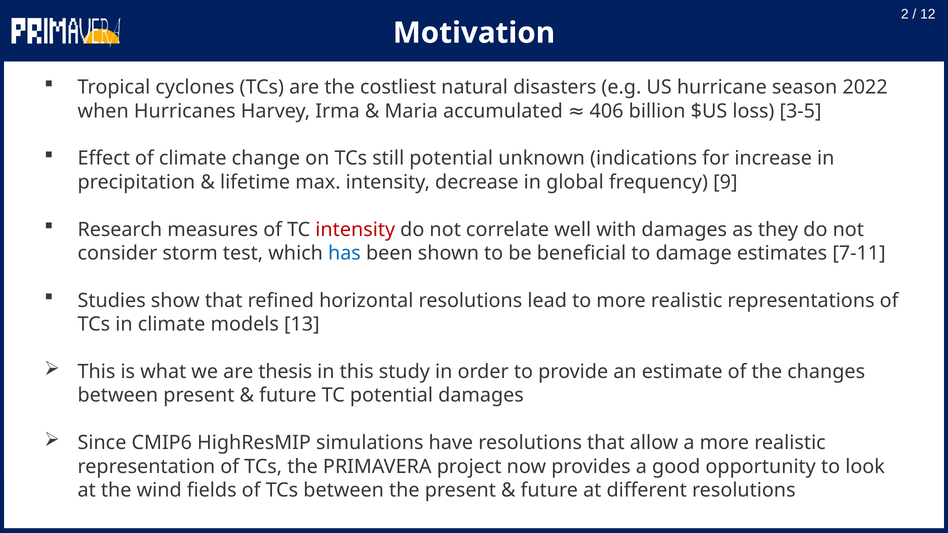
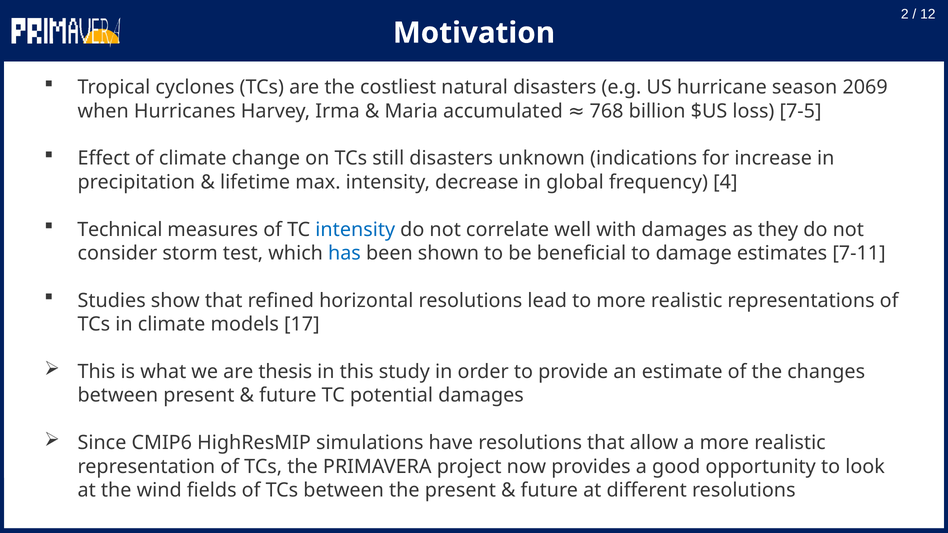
2022: 2022 -> 2069 (865, 87)
406: 406 -> 768 (607, 111)
3-5: 3-5 -> 7-5 (801, 111)
still potential: potential -> disasters (451, 159)
9: 9 -> 4 (725, 182)
Research: Research -> Technical (120, 230)
intensity colour: red -> blue (355, 230)
13: 13 -> 17 (302, 324)
